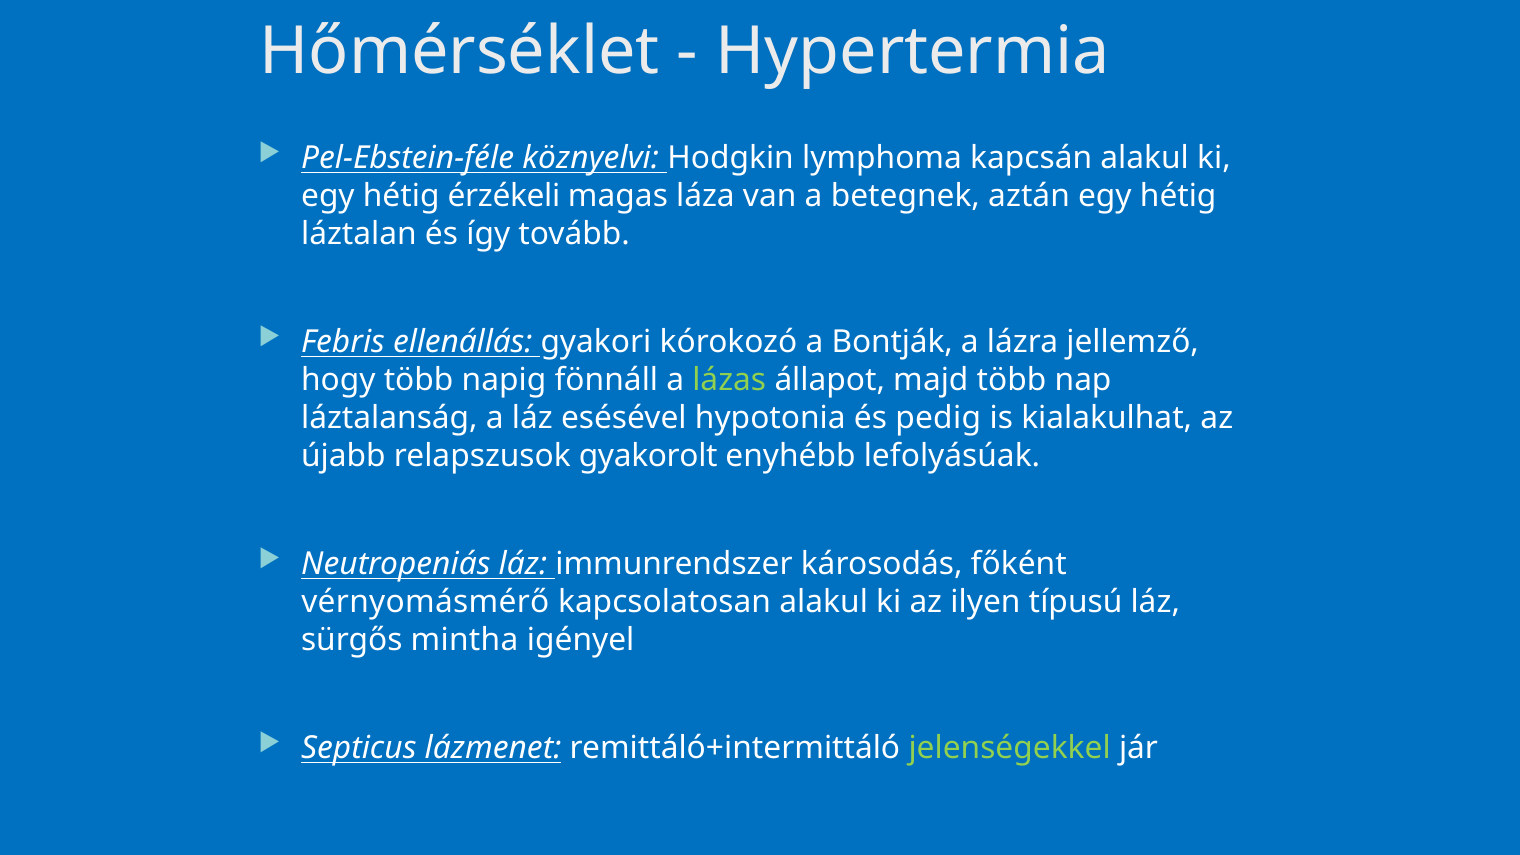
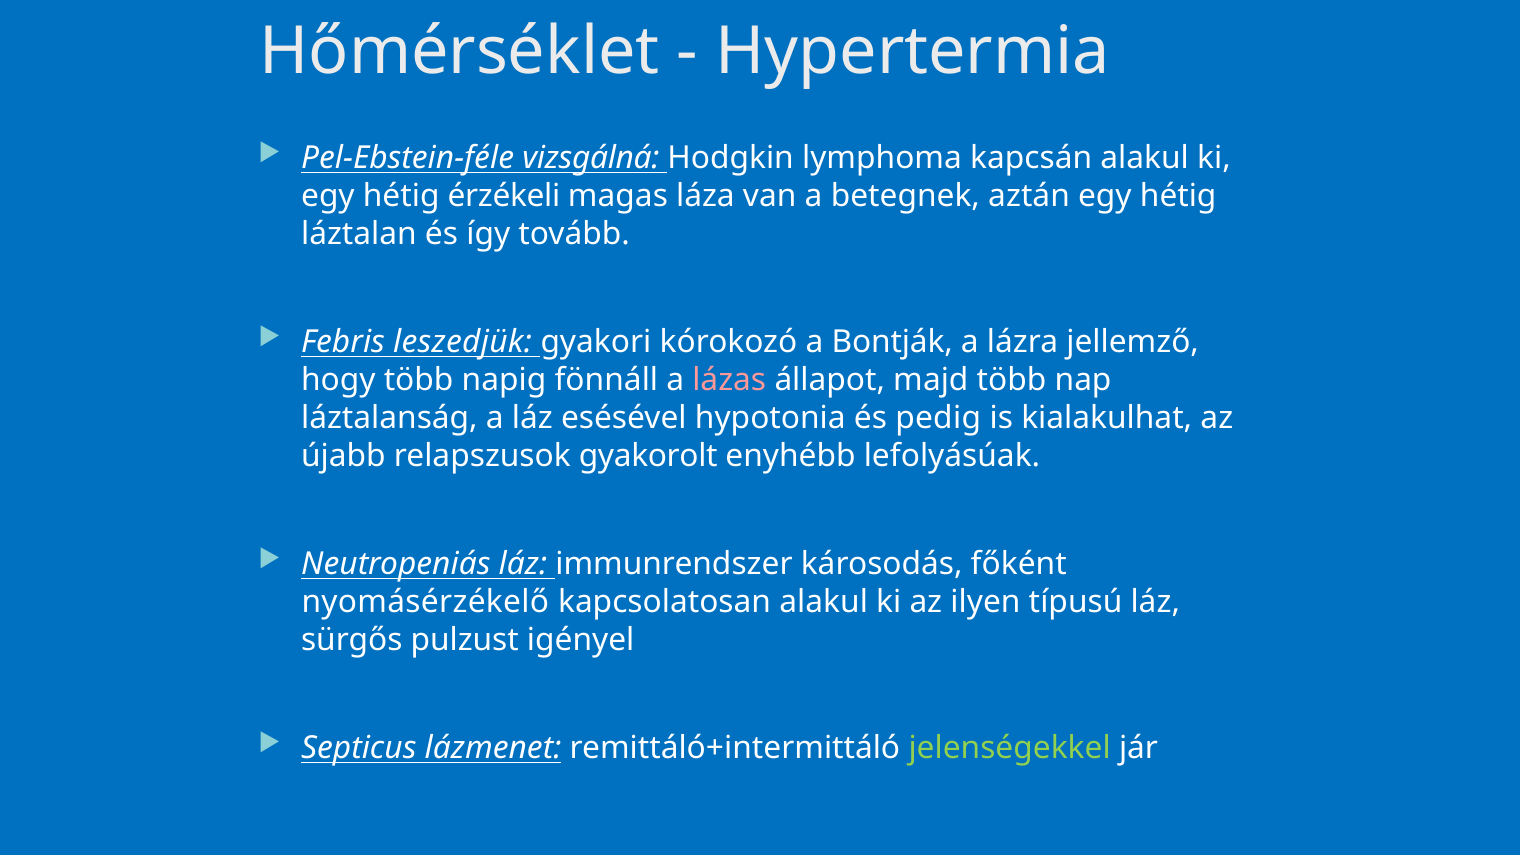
köznyelvi: köznyelvi -> vizsgálná (591, 158)
ellenállás: ellenállás -> leszedjük (463, 342)
lázas colour: light green -> pink (729, 380)
vérnyomásmérő: vérnyomásmérő -> nyomásérzékelő (425, 602)
mintha: mintha -> pulzust (465, 640)
